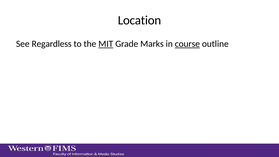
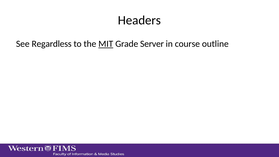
Location: Location -> Headers (139, 20)
Marks: Marks -> Server (152, 44)
course underline: present -> none (187, 44)
